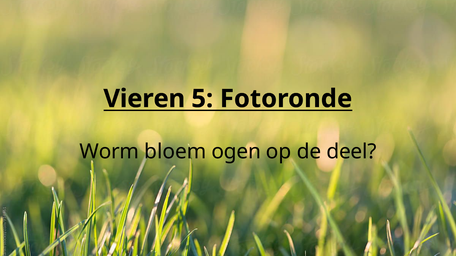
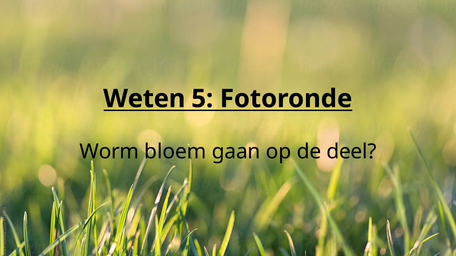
Vieren: Vieren -> Weten (144, 99)
ogen: ogen -> gaan (236, 152)
